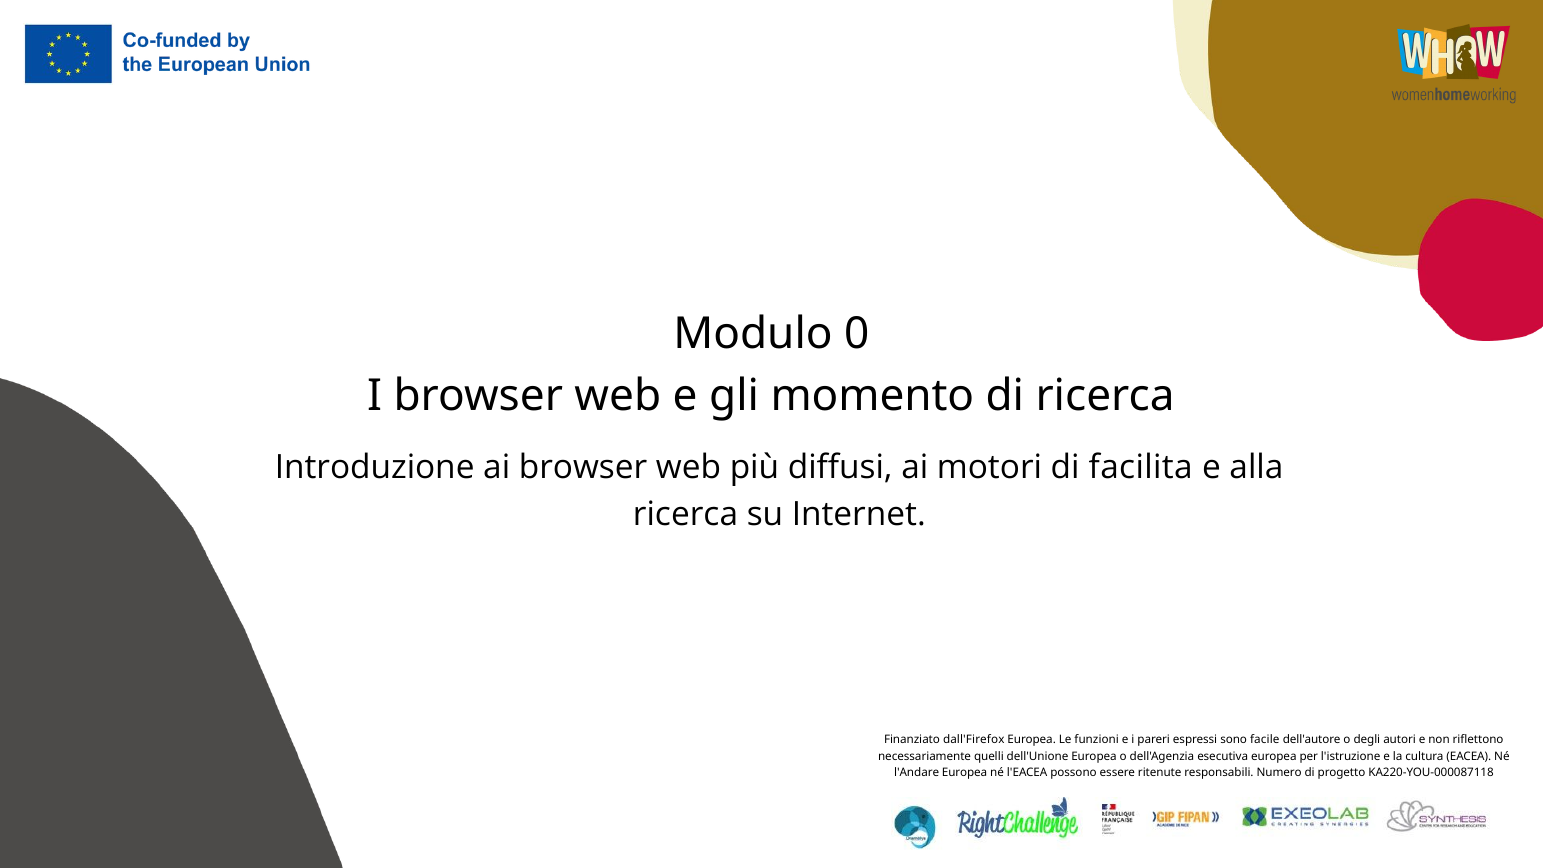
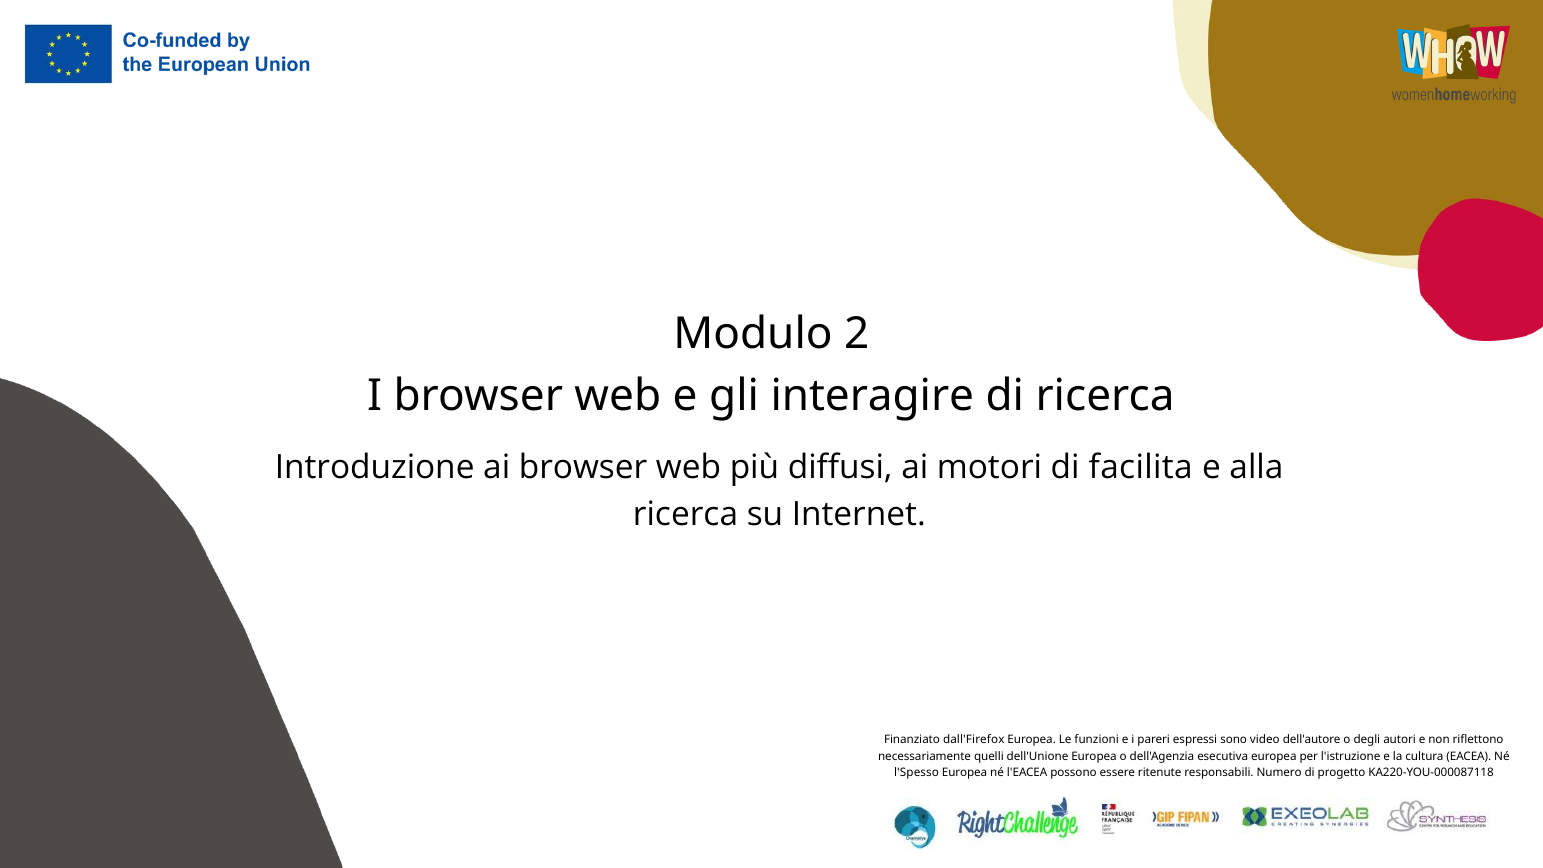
0: 0 -> 2 (857, 334)
momento: momento -> interagire (872, 396)
facile: facile -> video (1265, 740)
l'Andare: l'Andare -> l'Spesso (917, 772)
